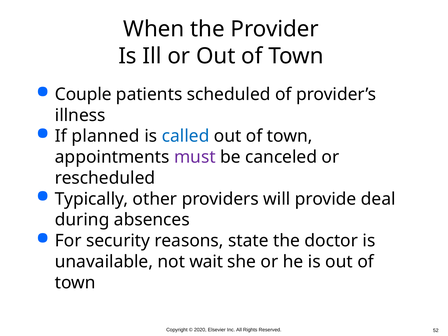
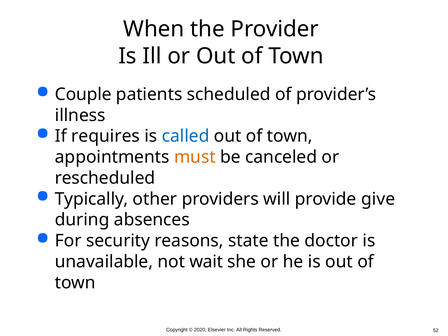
planned: planned -> requires (106, 136)
must colour: purple -> orange (195, 157)
deal: deal -> give (378, 199)
